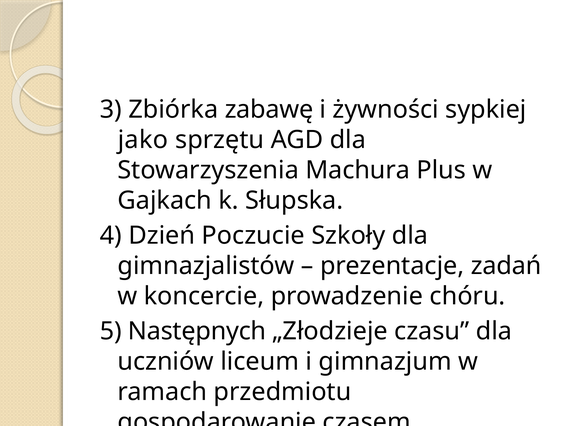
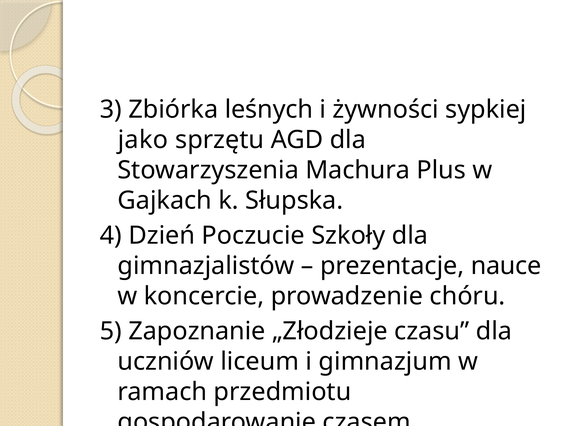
zabawę: zabawę -> leśnych (269, 110)
zadań: zadań -> nauce (506, 266)
Następnych: Następnych -> Zapoznanie (197, 331)
